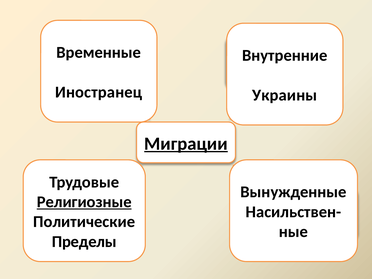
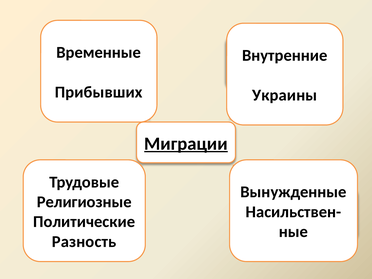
Иностранец: Иностранец -> Прибывших (99, 92)
Религиозные underline: present -> none (84, 202)
Пределы: Пределы -> Разность (84, 242)
